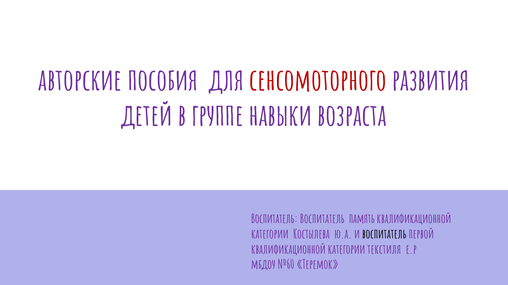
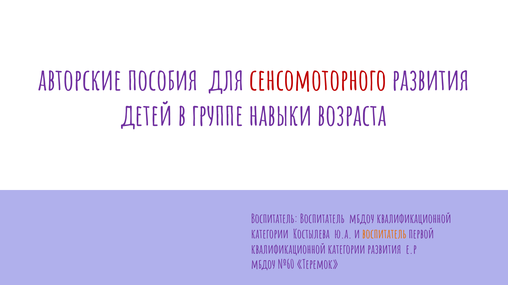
Воспитатель память: память -> мбдоу (362, 220)
воспитатель colour: black -> orange (384, 235)
категории текстиля: текстиля -> развития (384, 250)
